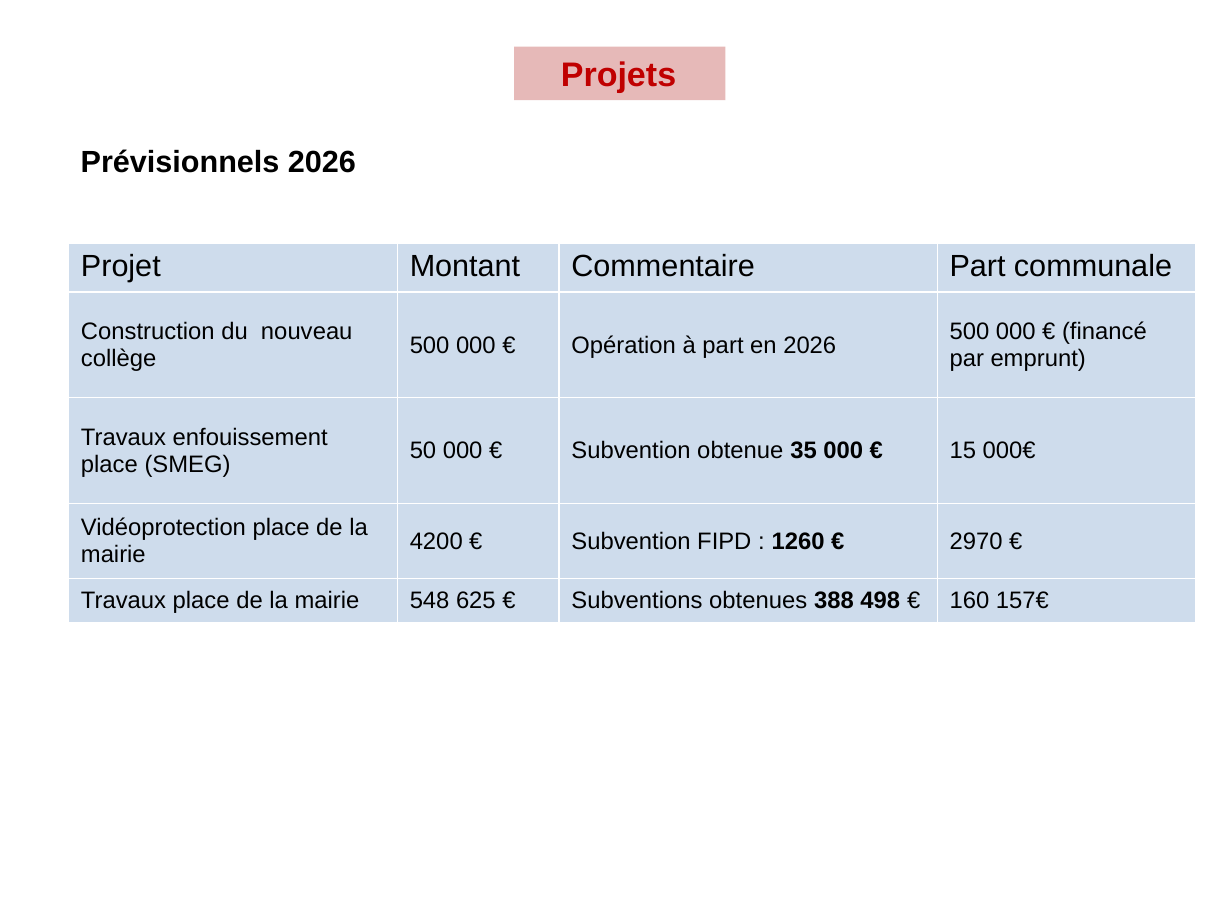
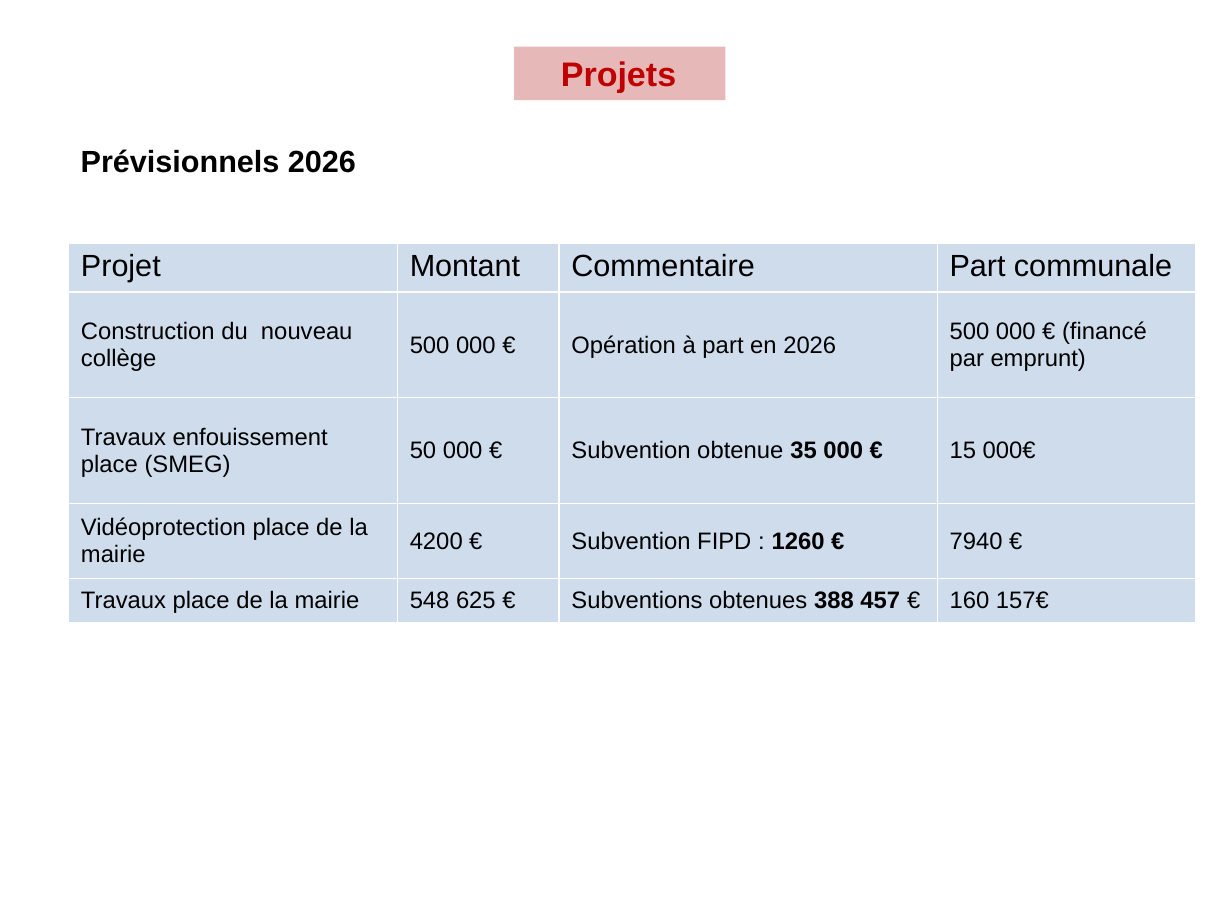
2970: 2970 -> 7940 (976, 541)
498: 498 -> 457 (880, 601)
